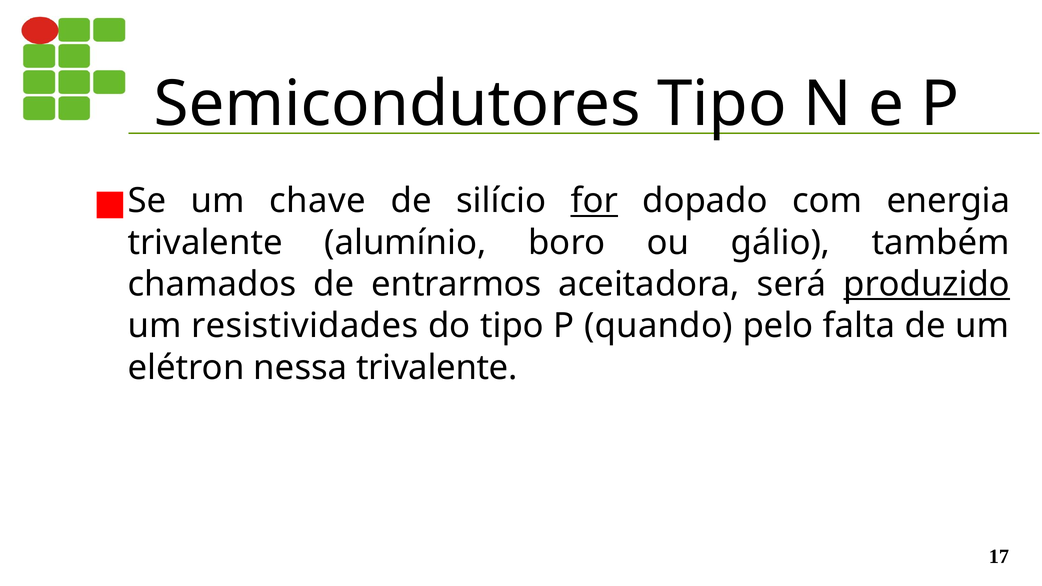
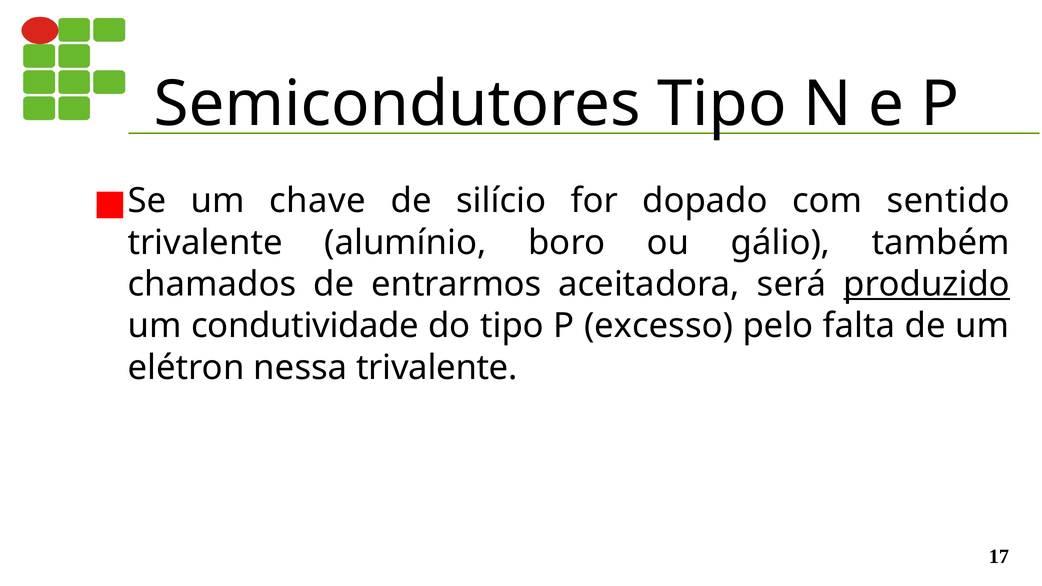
for underline: present -> none (594, 201)
energia: energia -> sentido (948, 201)
resistividades: resistividades -> condutividade (305, 326)
quando: quando -> excesso (659, 326)
